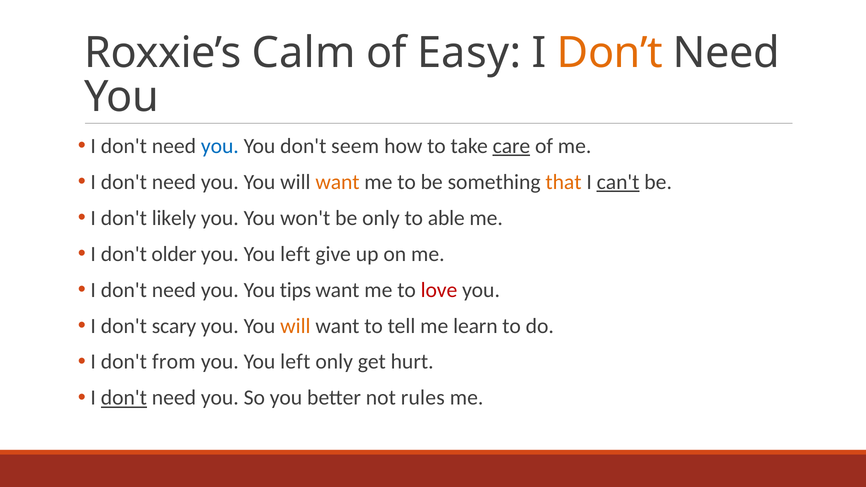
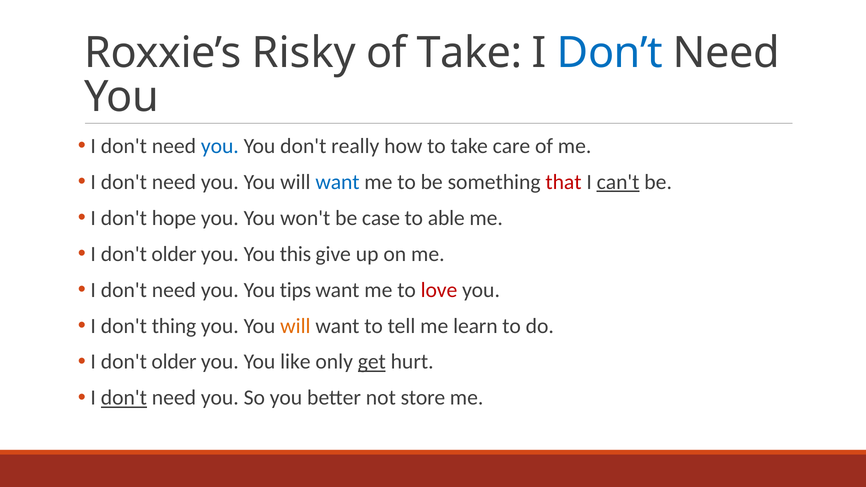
Calm: Calm -> Risky (304, 53)
of Easy: Easy -> Take (470, 53)
Don’t colour: orange -> blue (610, 53)
seem: seem -> really (355, 146)
care underline: present -> none (511, 146)
want colour: orange -> blue (337, 182)
that colour: orange -> red (564, 182)
likely: likely -> hope (174, 218)
be only: only -> case (381, 218)
left: left -> this (295, 254)
scary: scary -> thing (174, 326)
from: from -> older (174, 362)
left: left -> like (295, 362)
get underline: none -> present (372, 362)
rules: rules -> store (423, 398)
